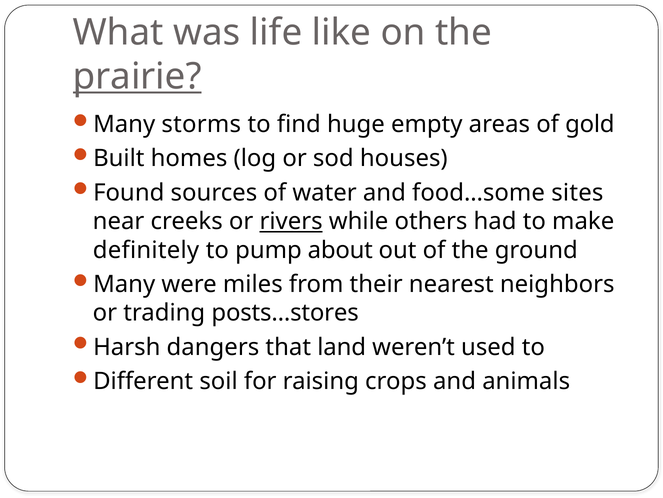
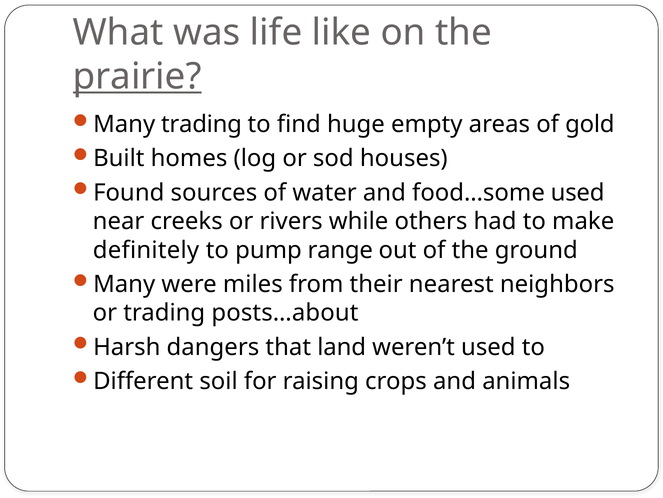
Many storms: storms -> trading (201, 124)
food…some sites: sites -> used (578, 192)
rivers underline: present -> none (291, 221)
about: about -> range (340, 250)
posts…stores: posts…stores -> posts…about (285, 313)
